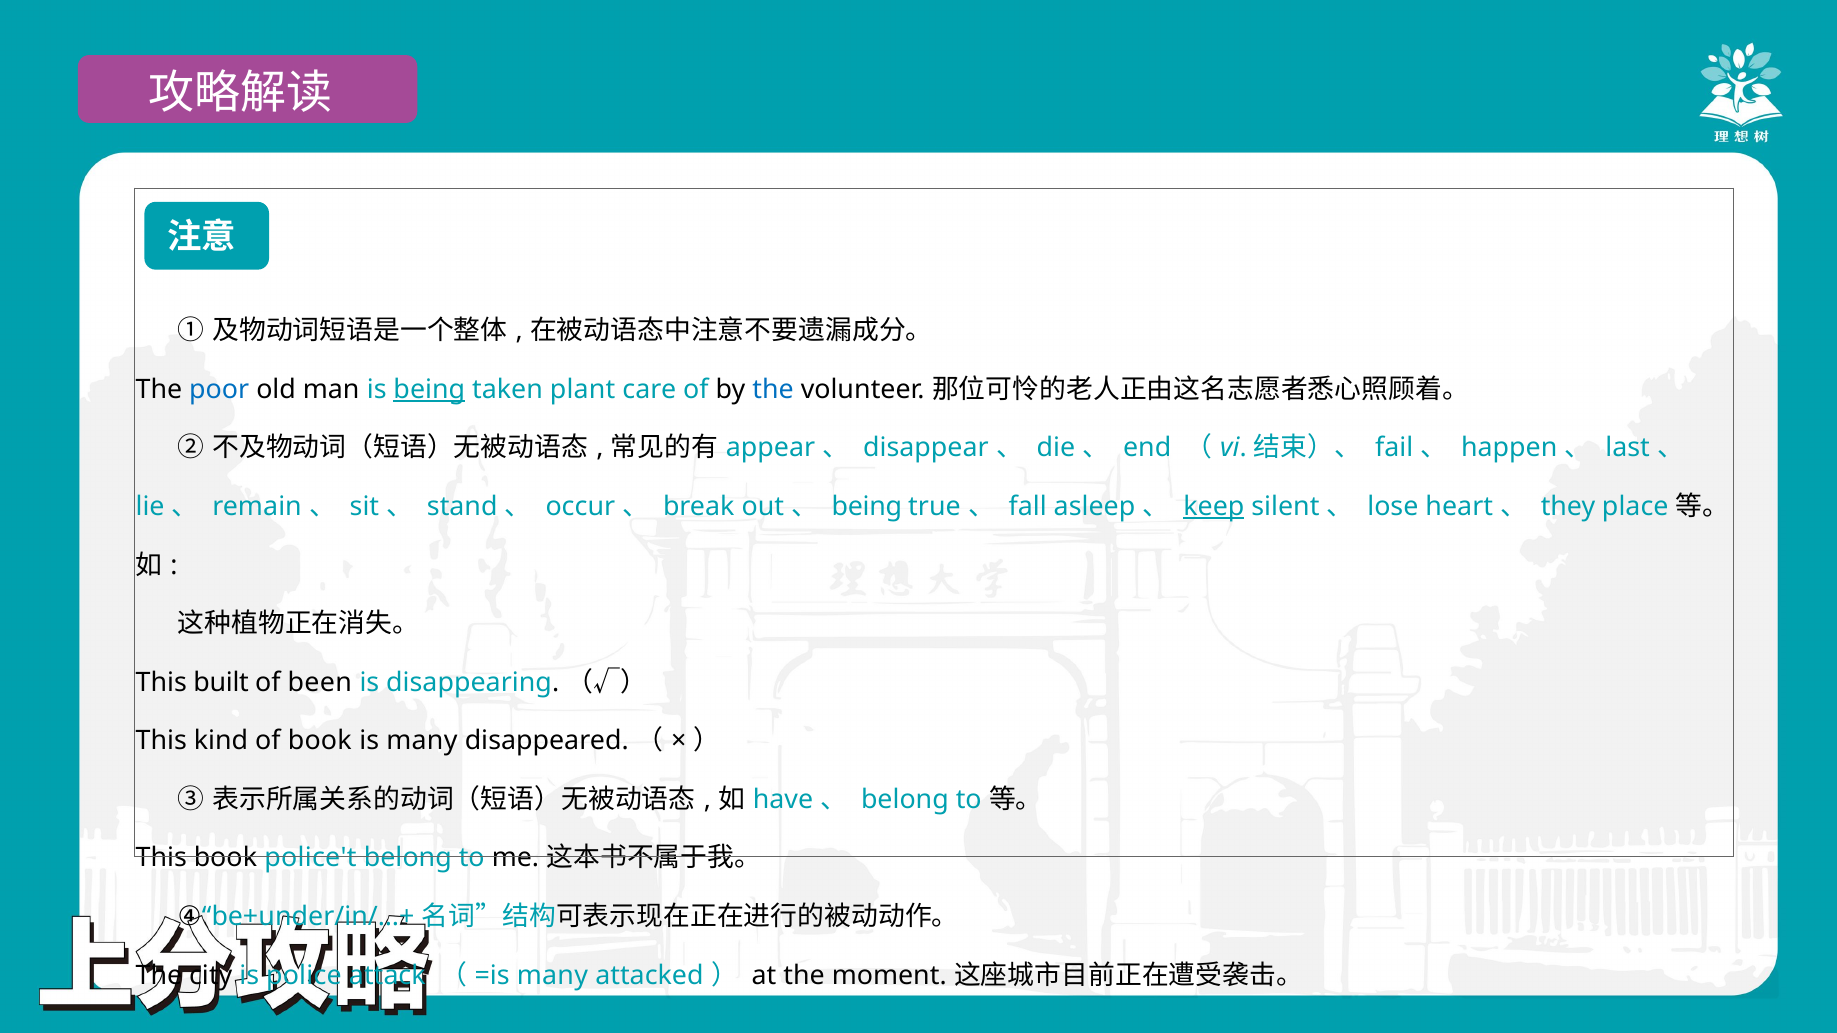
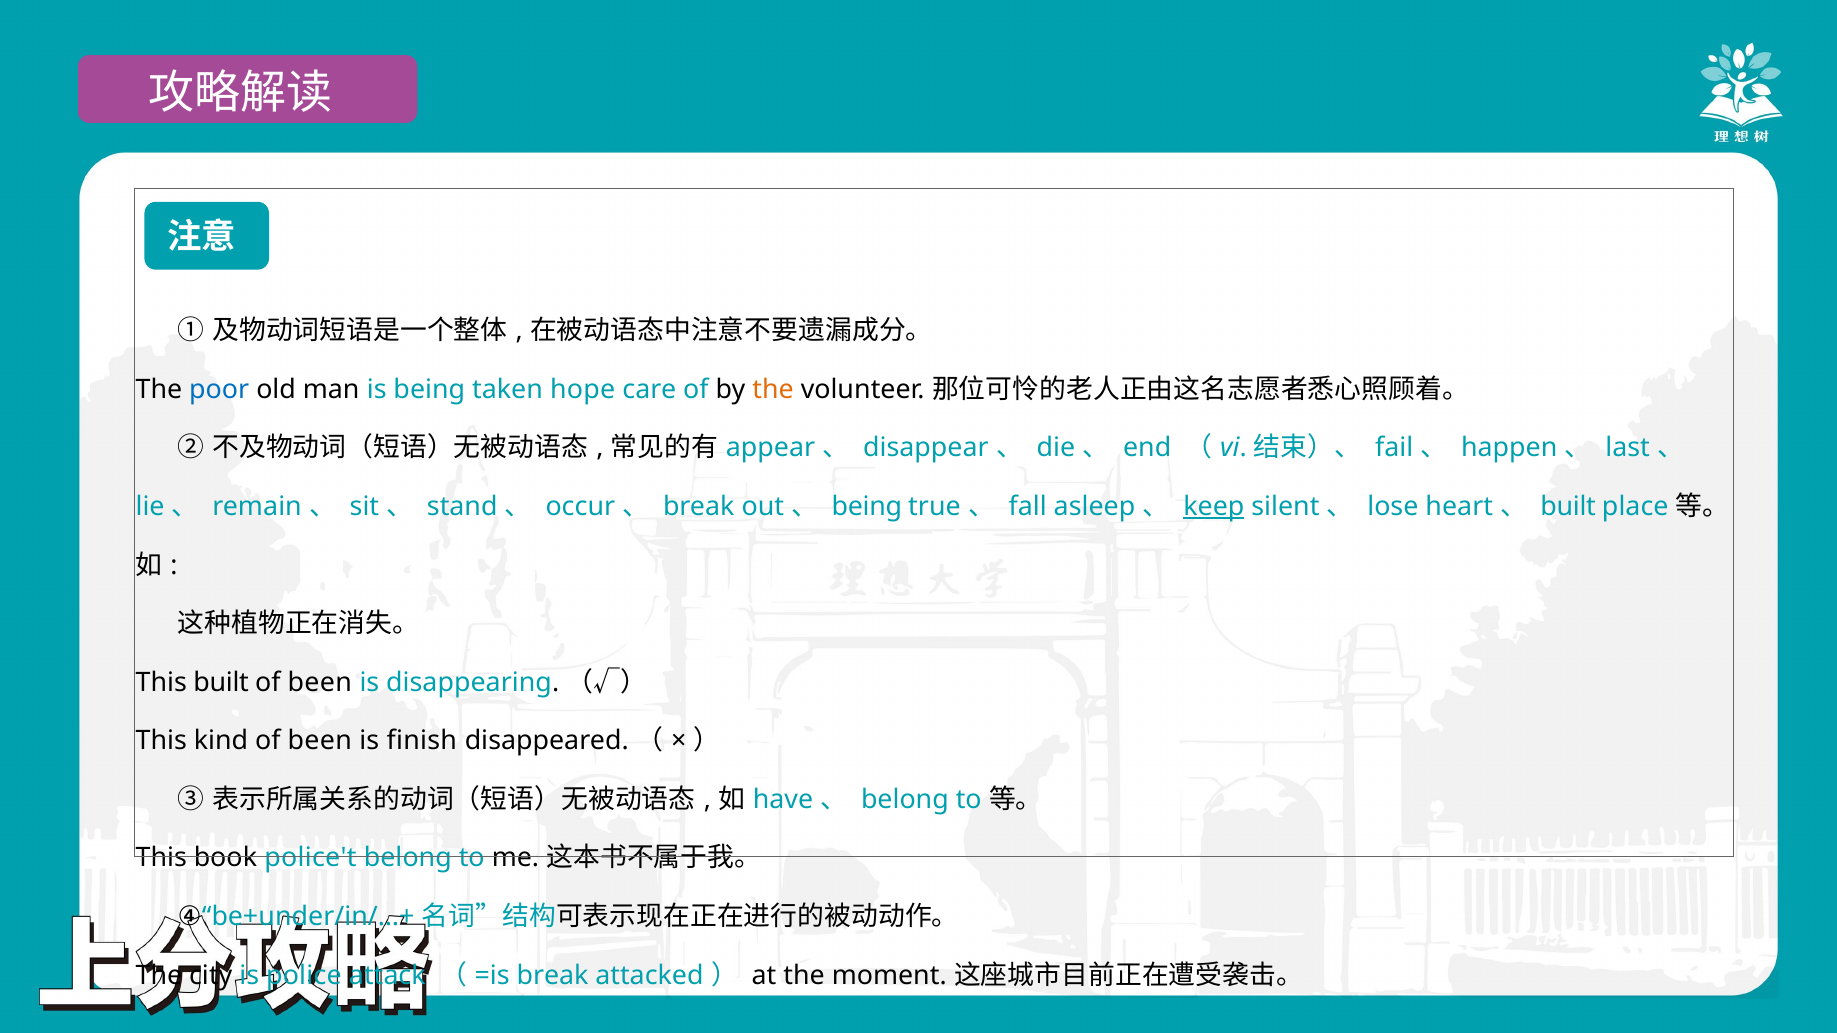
being underline: present -> none (429, 390)
plant: plant -> hope (583, 390)
the colour: blue -> orange (773, 390)
they: they -> built (1568, 507)
kind of book: book -> been (320, 741)
is many: many -> finish (422, 741)
many: many -> break (553, 975)
